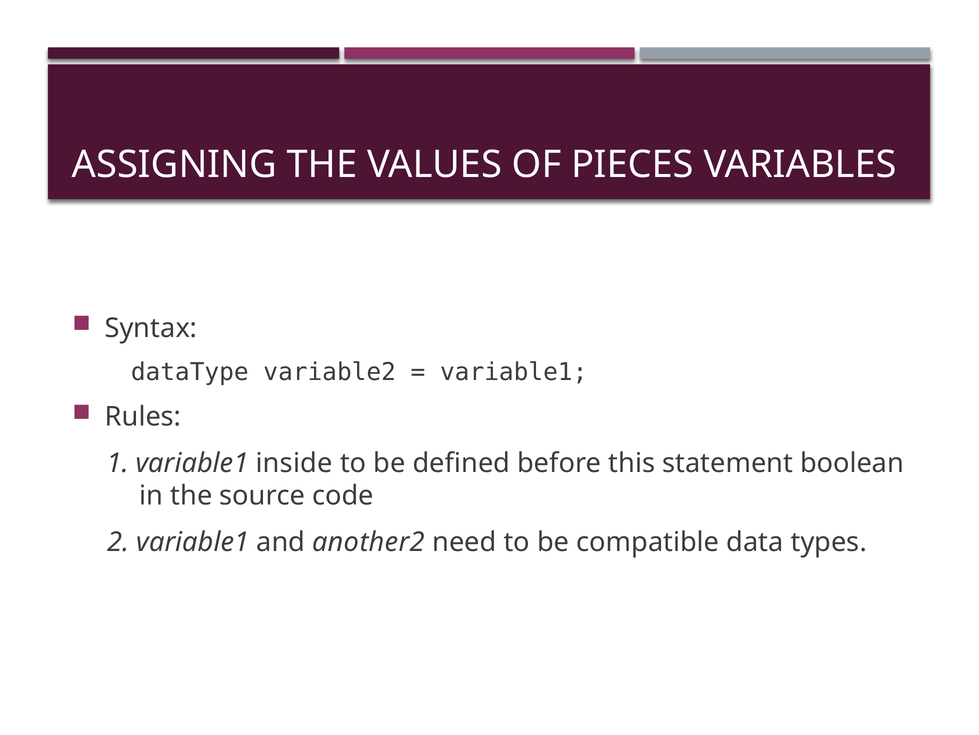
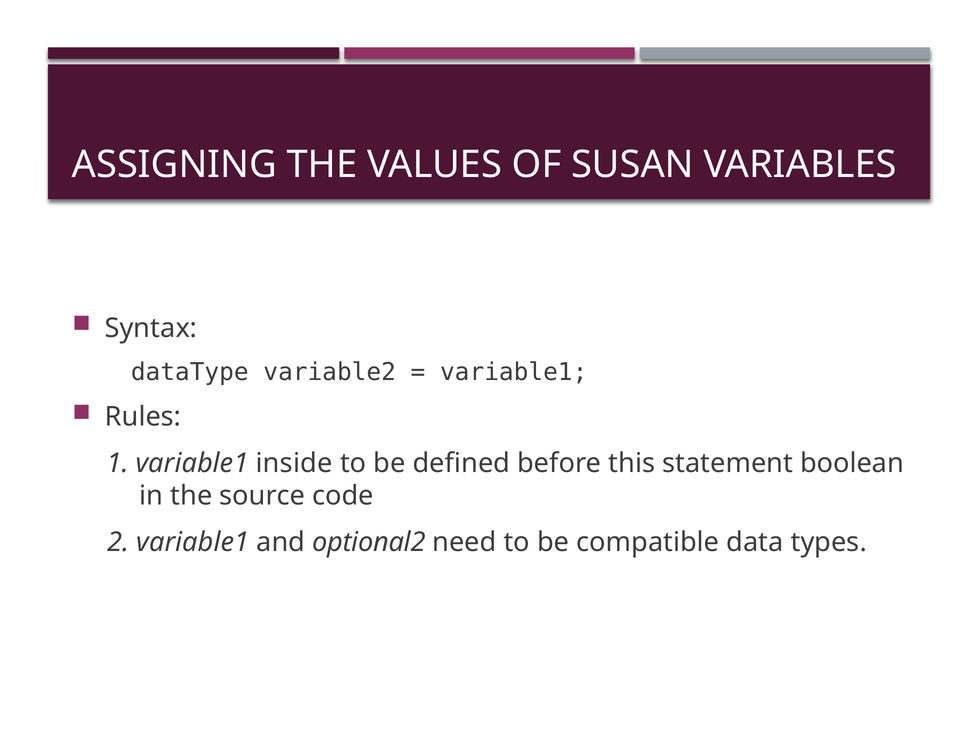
PIECES: PIECES -> SUSAN (632, 164)
another2: another2 -> optional2 (369, 542)
